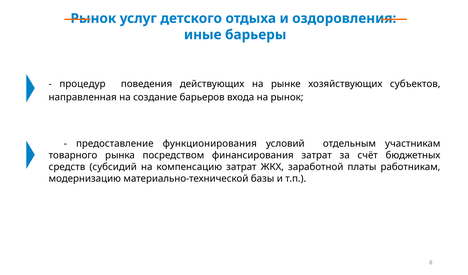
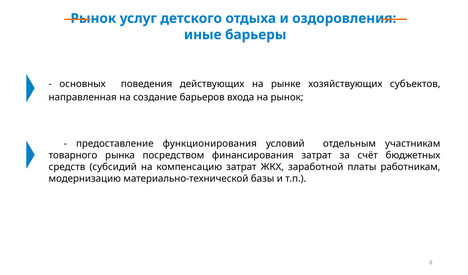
процедур: процедур -> основных (83, 84)
